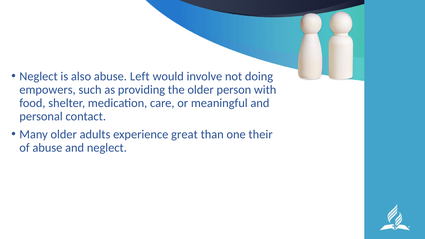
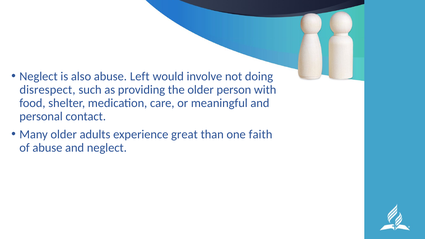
empowers: empowers -> disrespect (47, 90)
their: their -> faith (261, 134)
